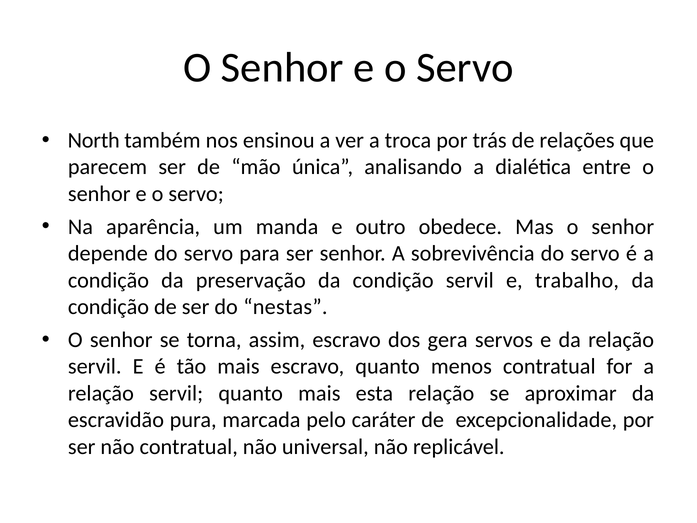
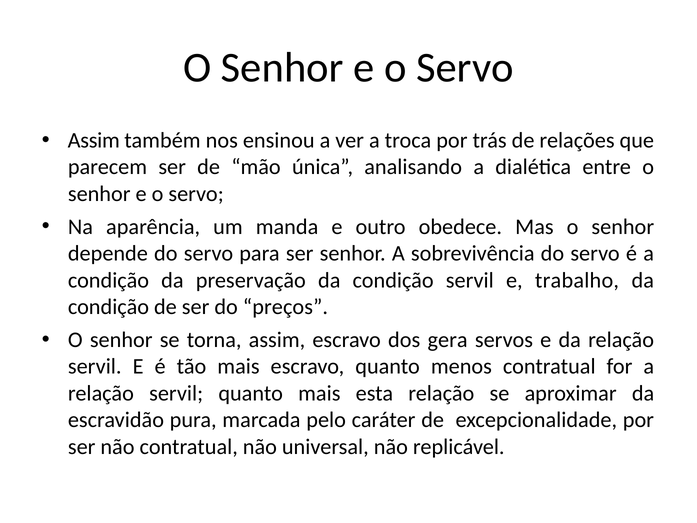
North: North -> Assim (94, 140)
nestas: nestas -> preços (285, 307)
